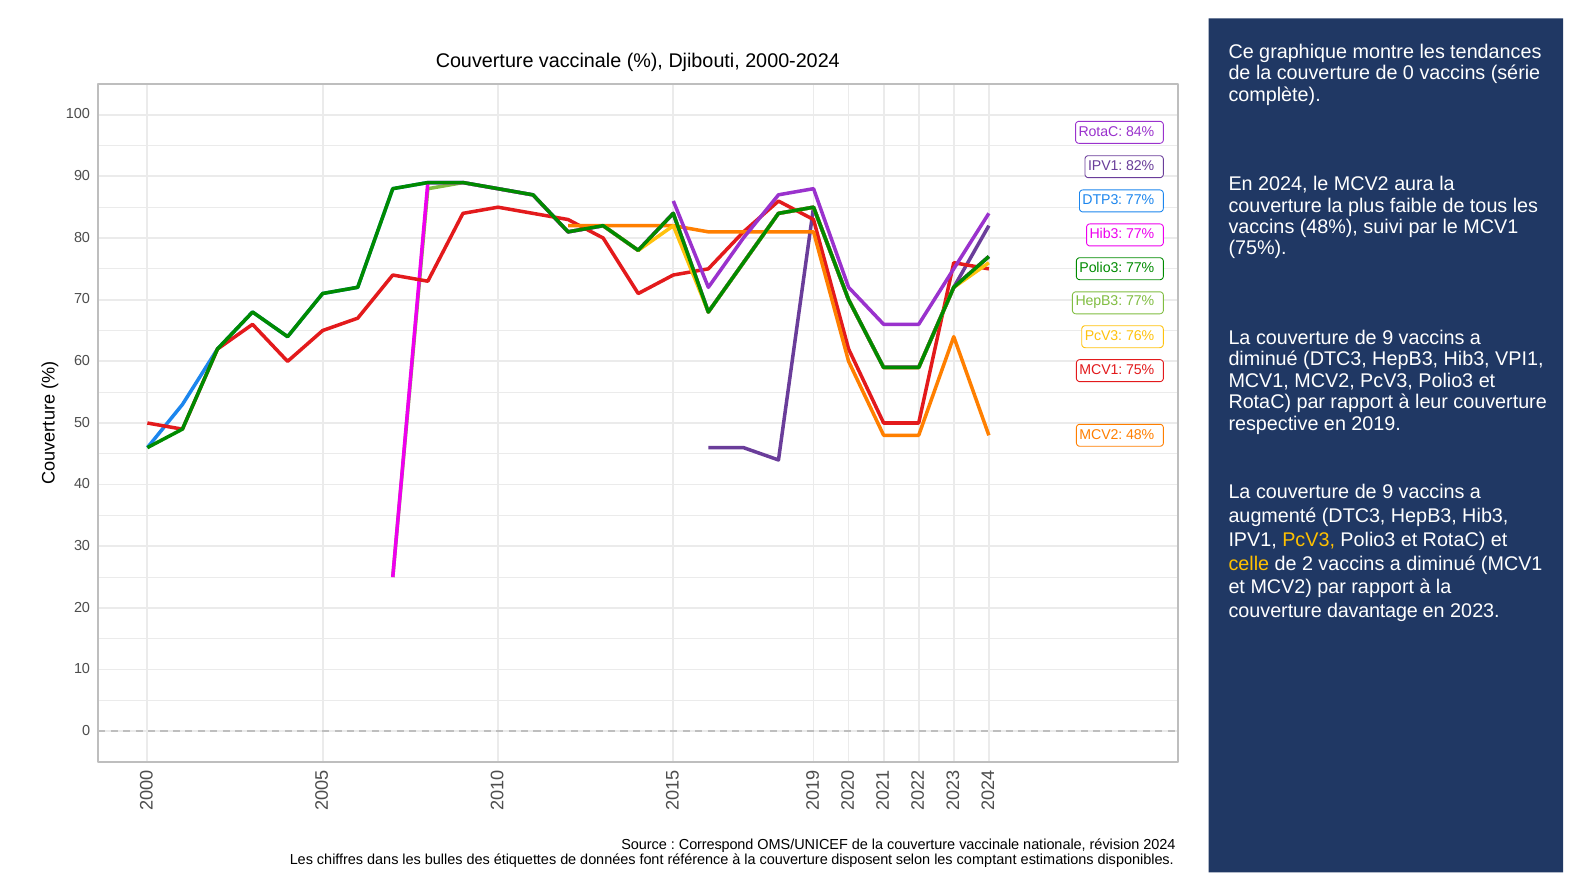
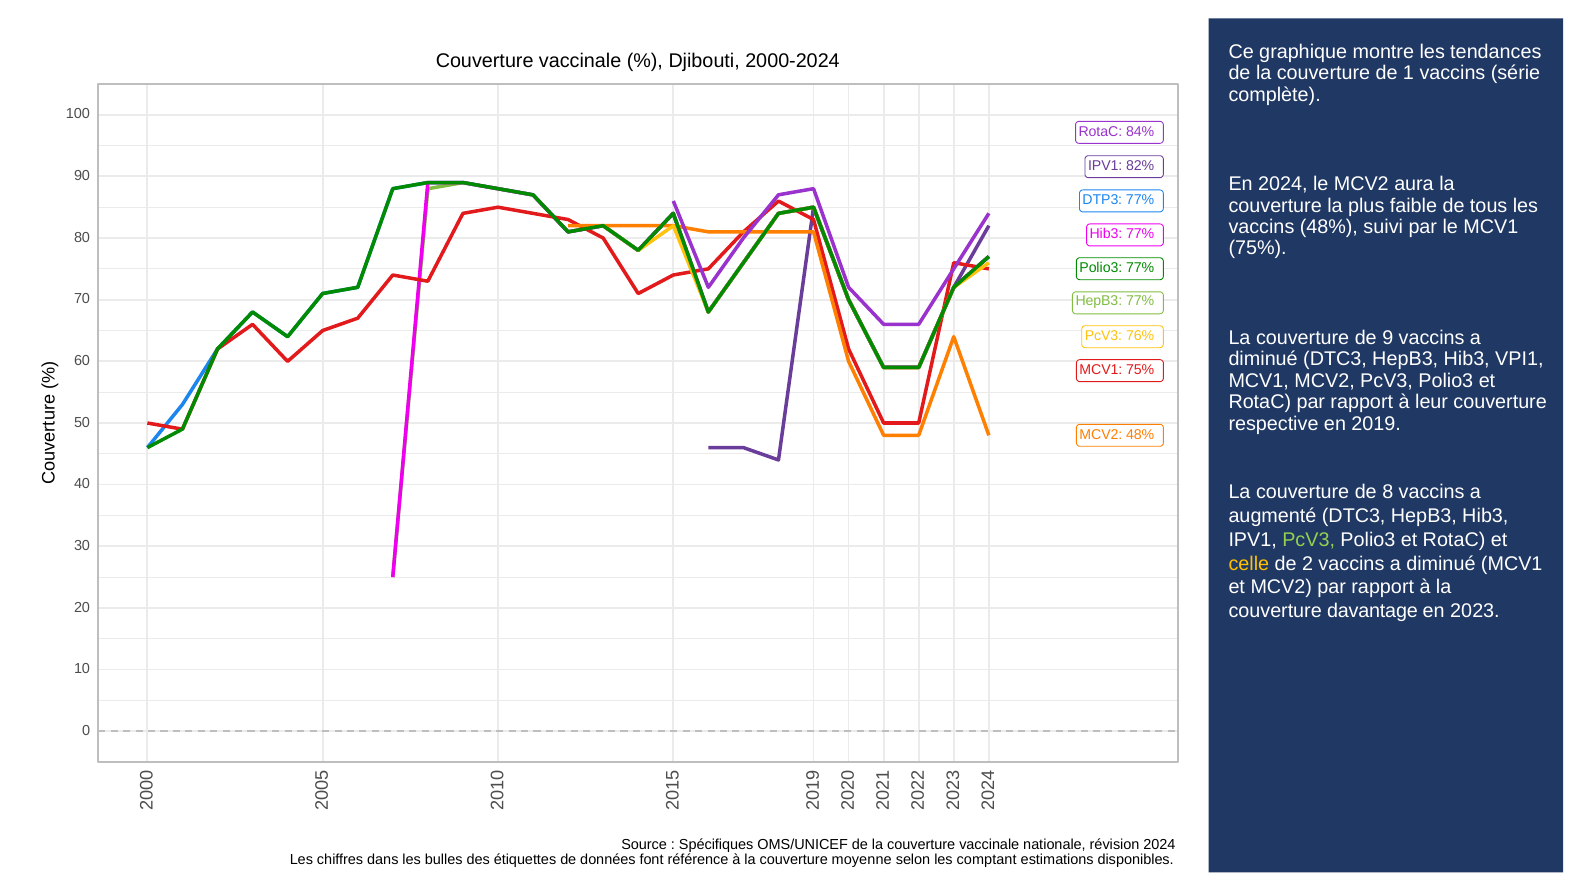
de 0: 0 -> 1 (1408, 73)
9: 9 -> 8 (1388, 492)
PcV3 colour: yellow -> light green (1309, 539)
Correspond: Correspond -> Spécifiques (716, 844)
disposent: disposent -> moyenne (862, 859)
